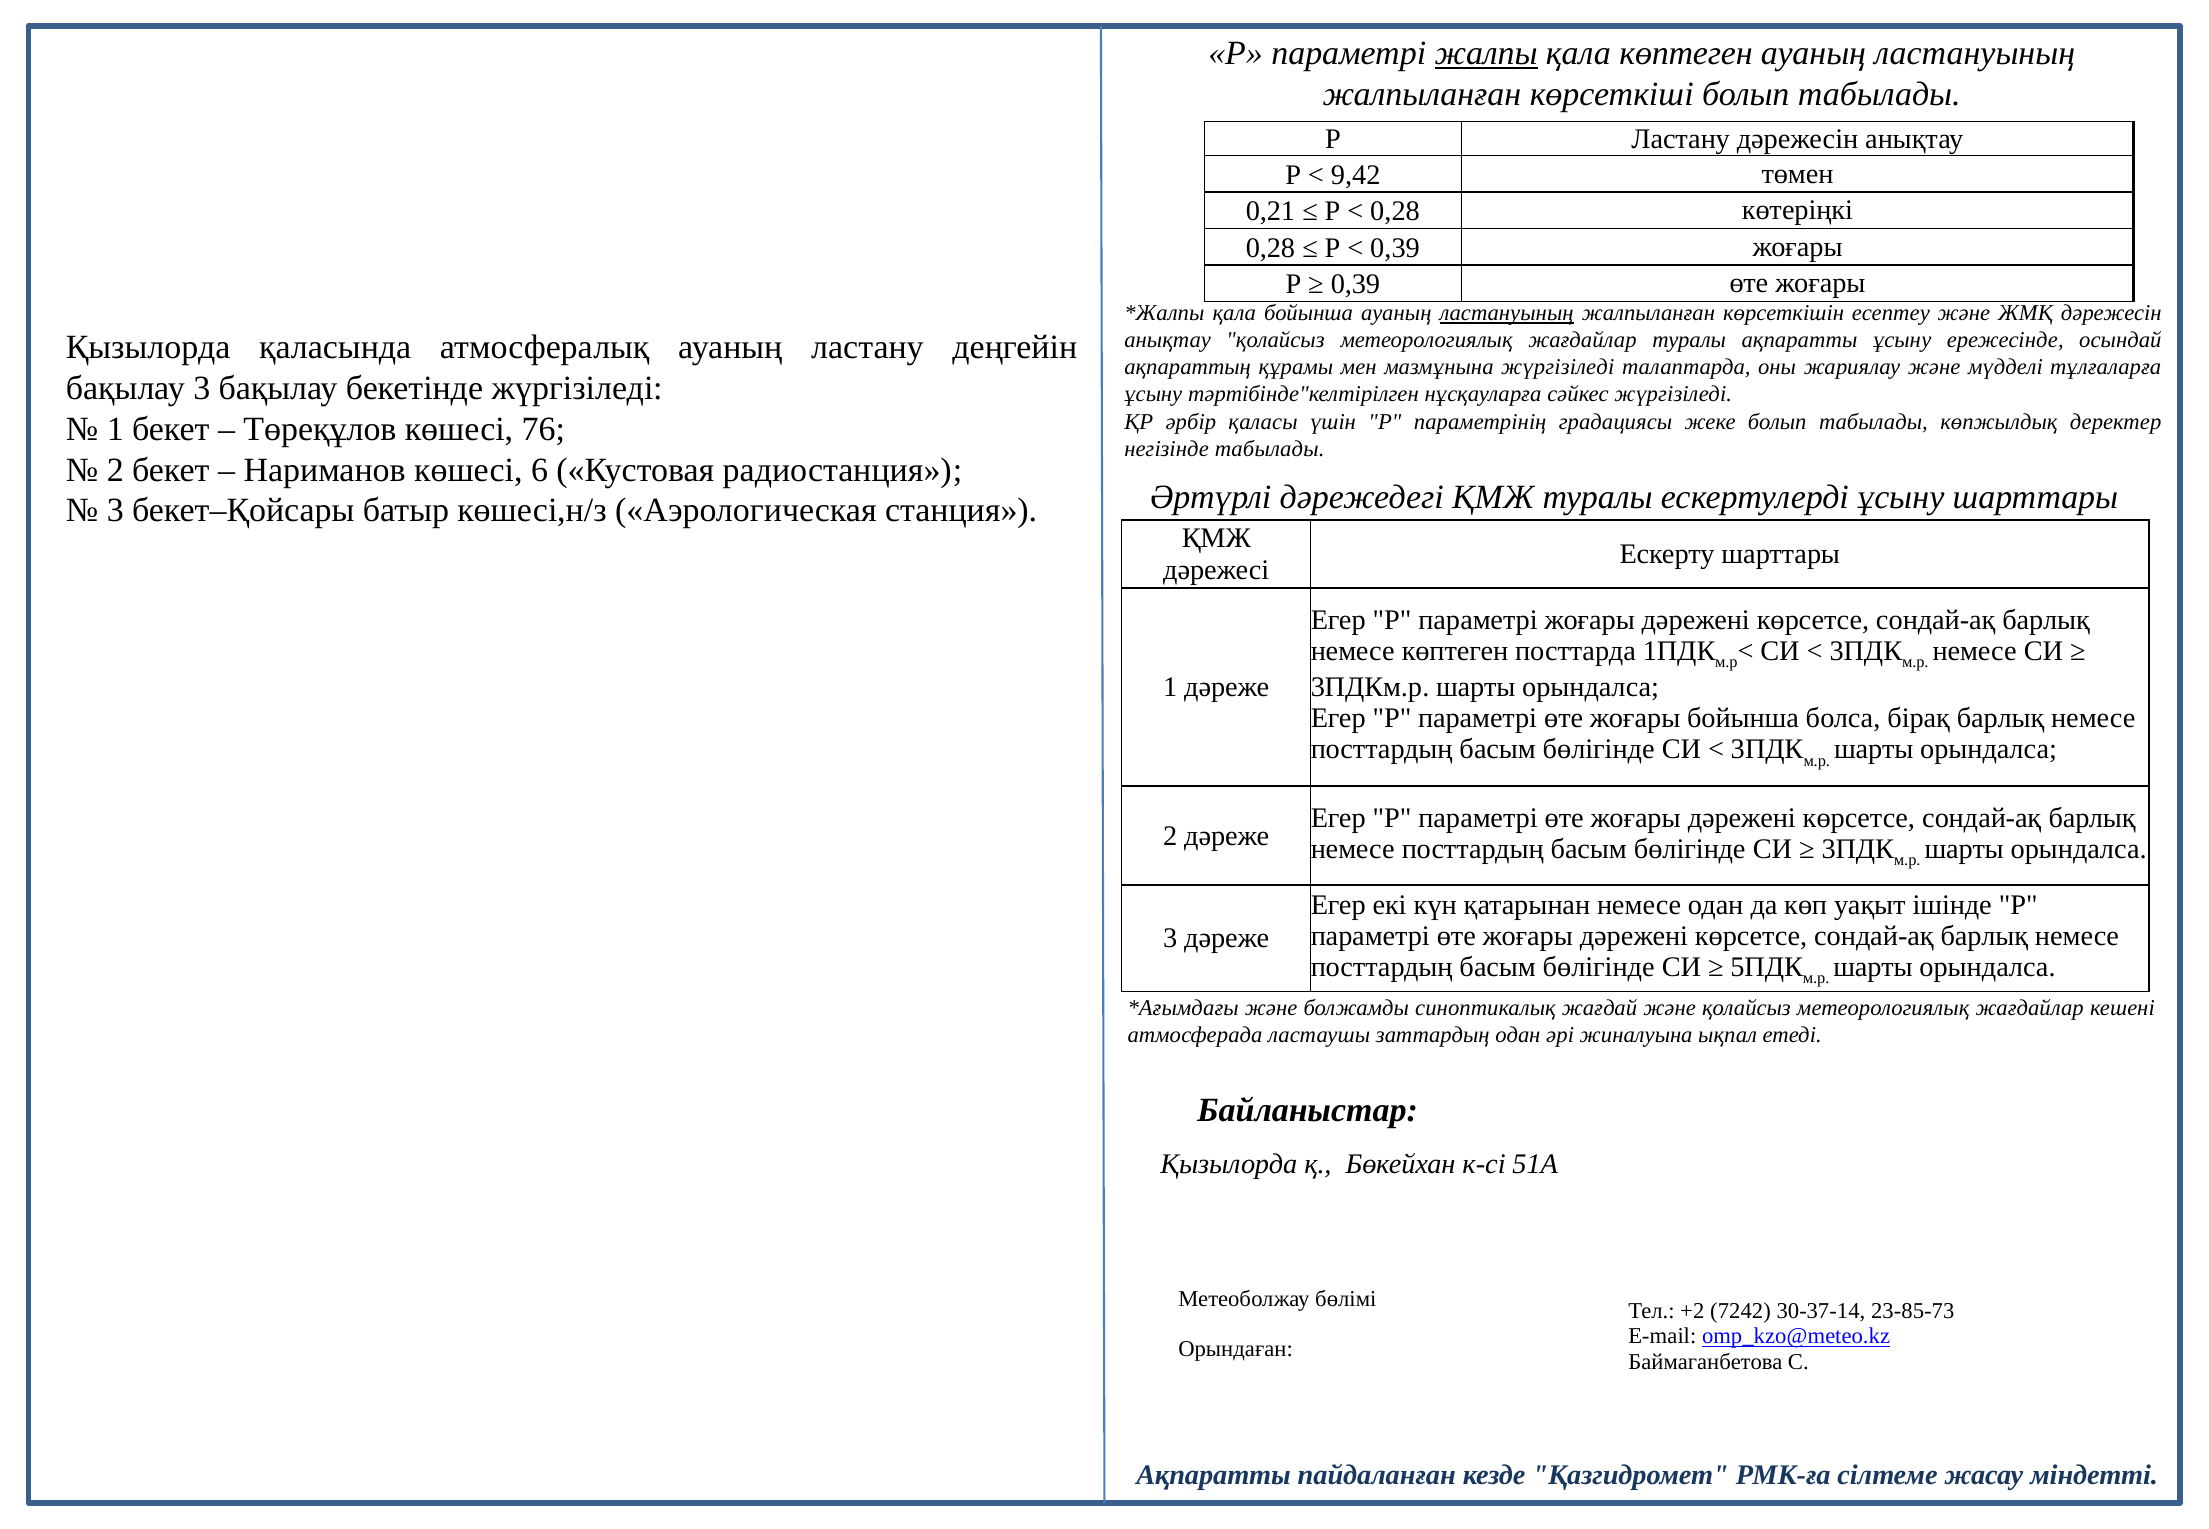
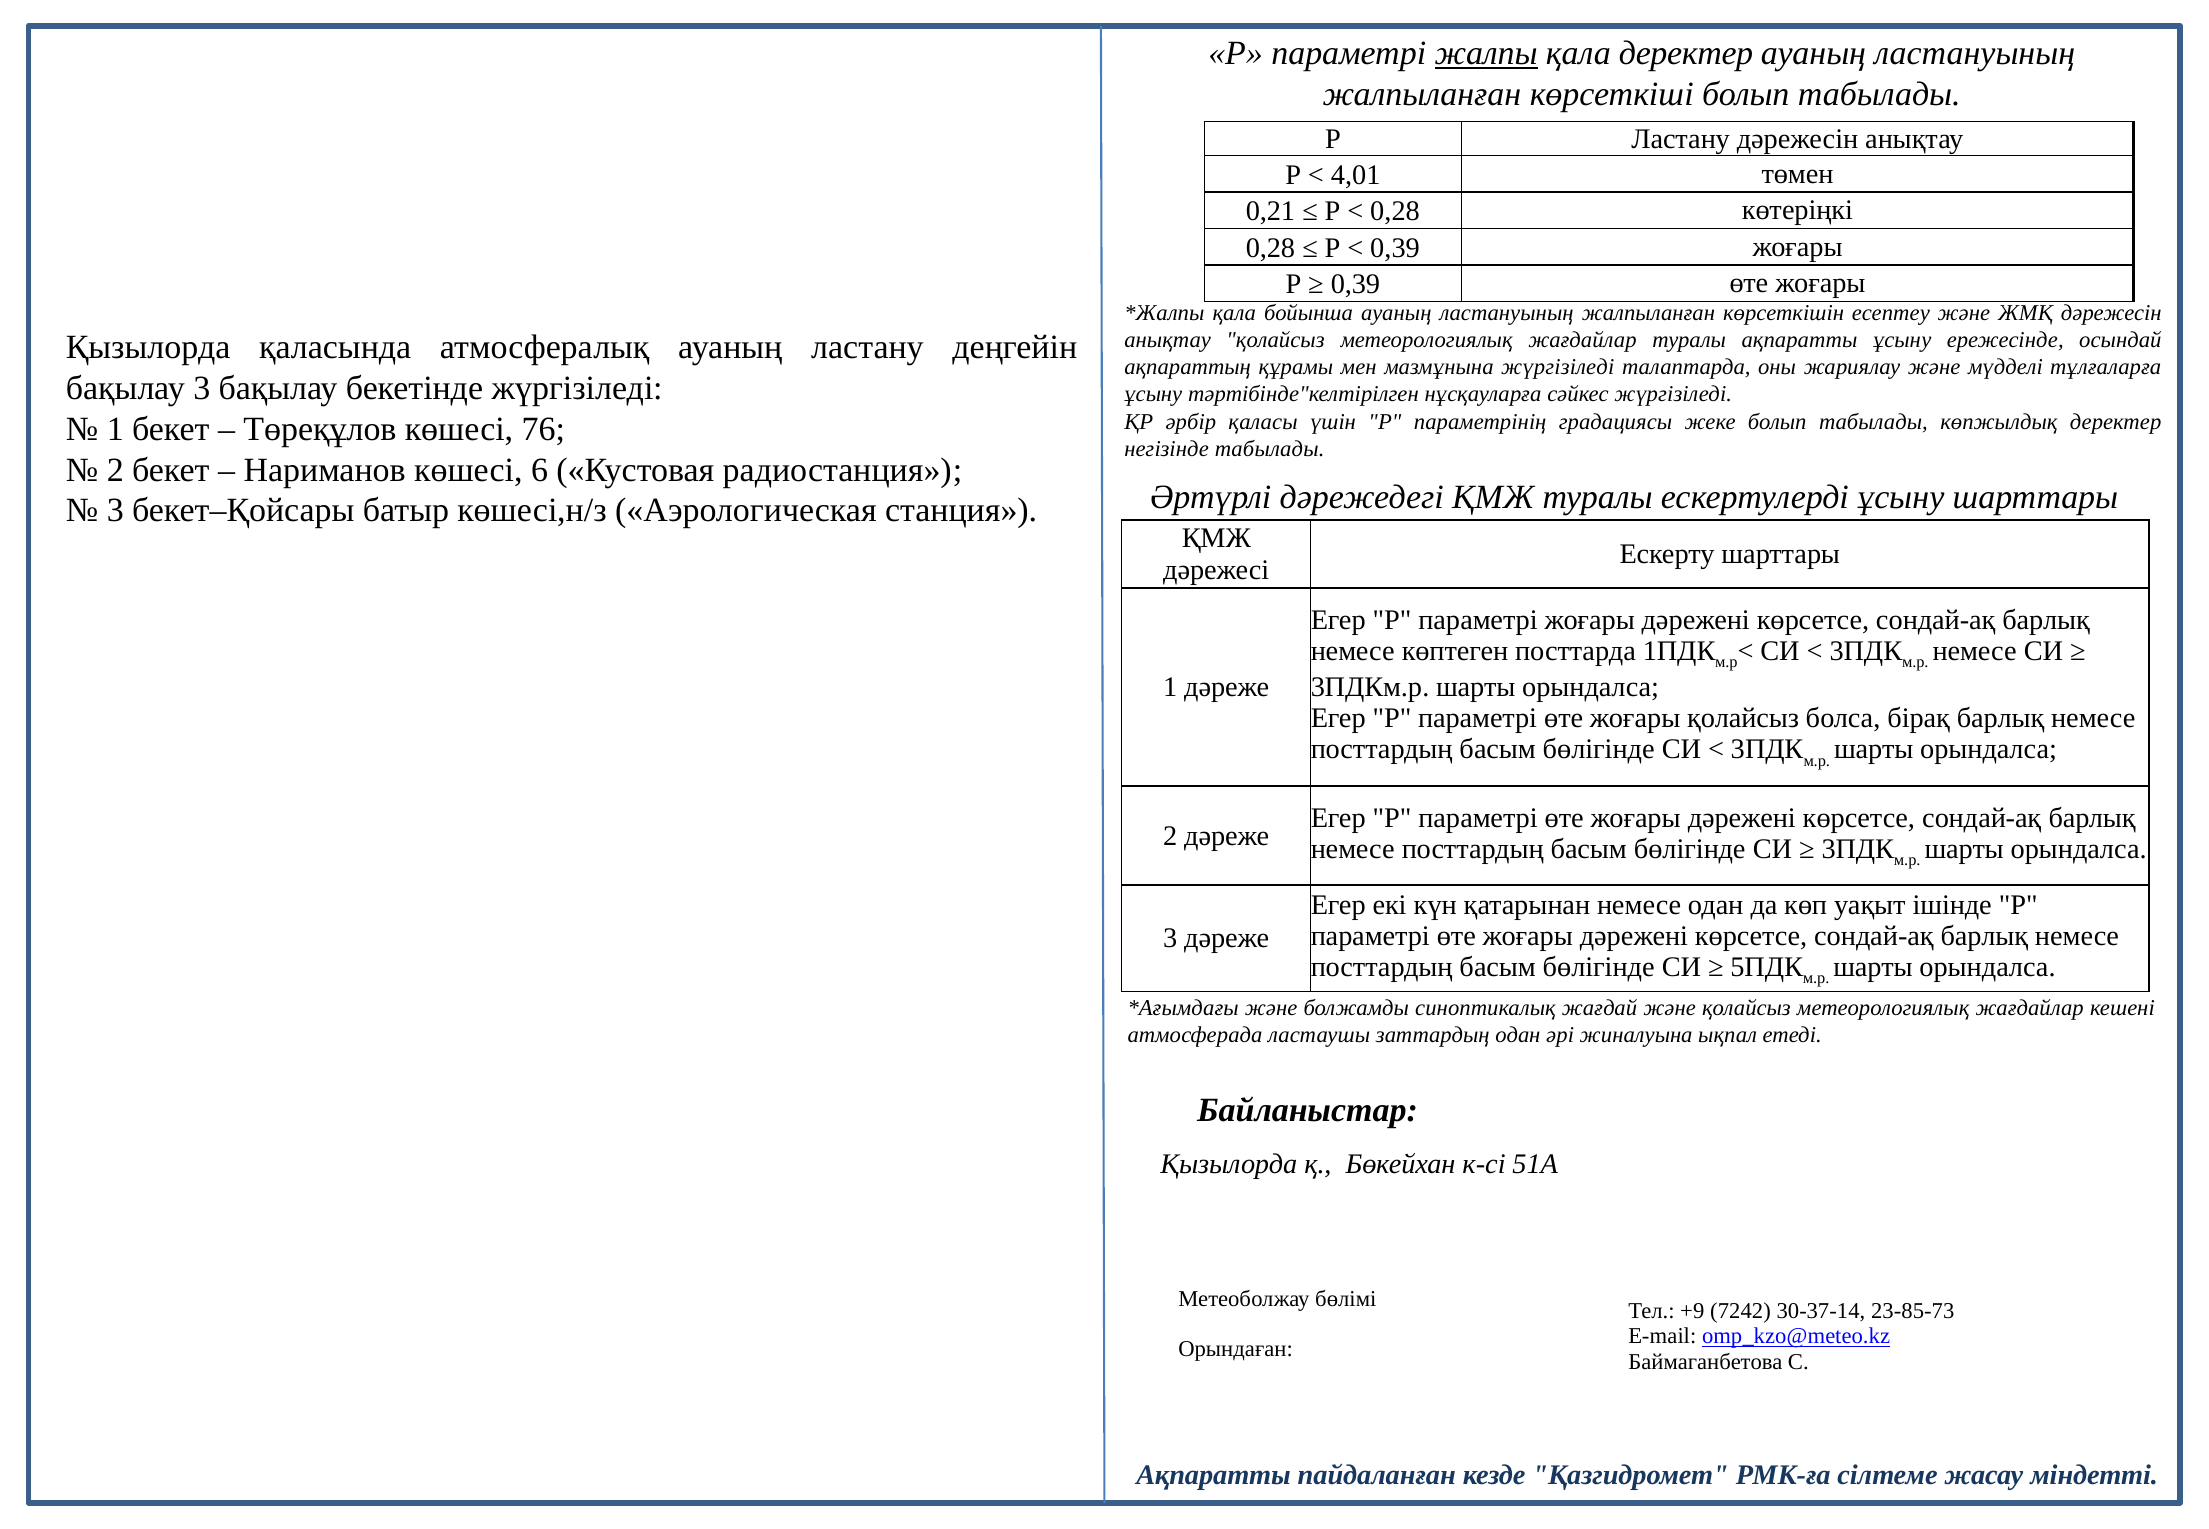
қала көптеген: көптеген -> деректер (1686, 53)
9,42: 9,42 -> 4,01 (1356, 175)
ластануының underline: present -> none (1507, 313)
жоғары бойынша: бойынша -> қолайсыз (1743, 719)
+2: +2 -> +9 (1692, 1312)
